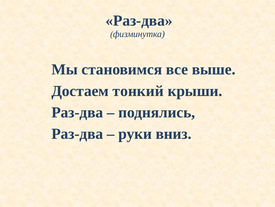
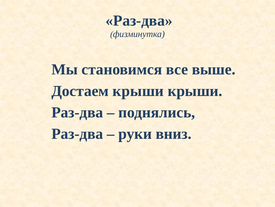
Достаем тонкий: тонкий -> крыши (138, 91)
